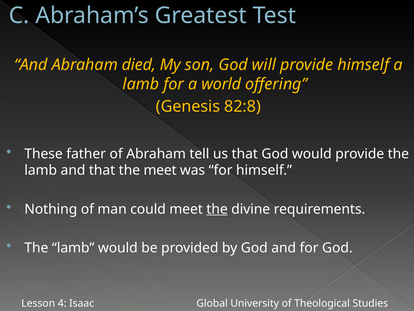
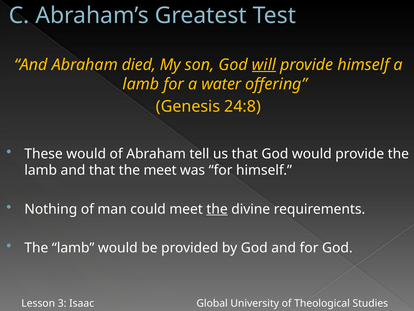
will underline: none -> present (264, 65)
world: world -> water (221, 84)
82:8: 82:8 -> 24:8 (243, 106)
These father: father -> would (86, 154)
4: 4 -> 3 (62, 303)
